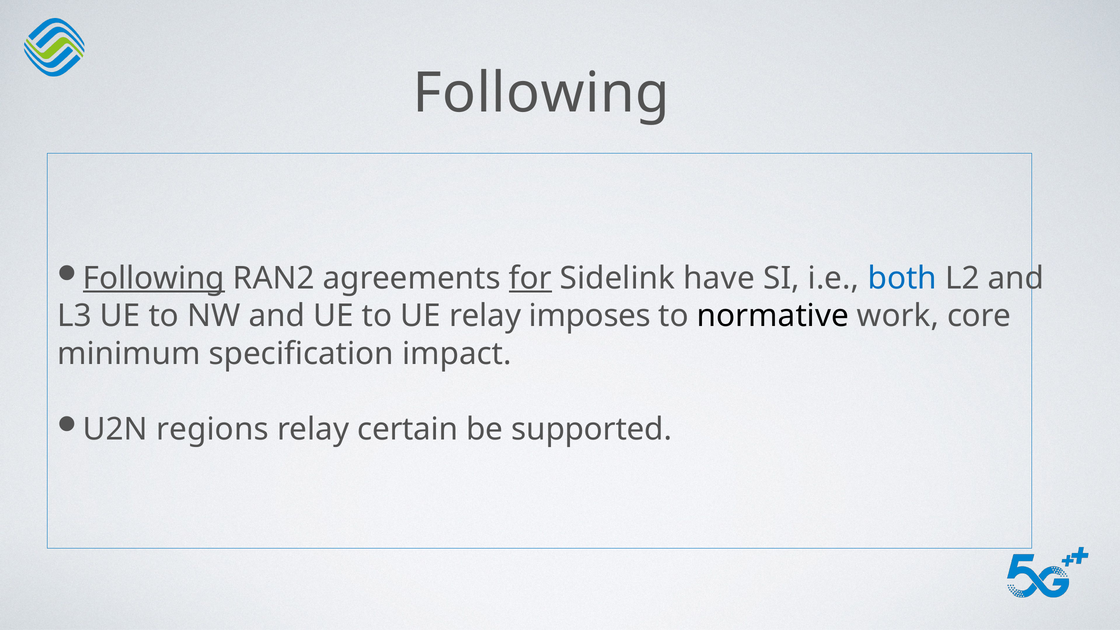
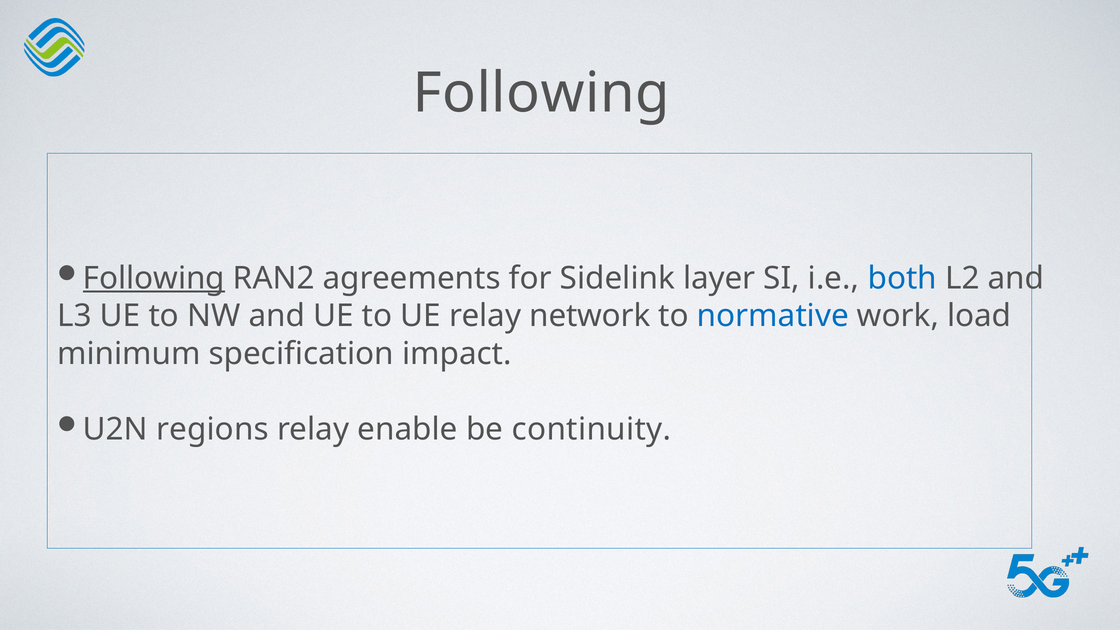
for underline: present -> none (530, 278)
have: have -> layer (719, 278)
imposes: imposes -> network (590, 316)
normative colour: black -> blue (773, 316)
core: core -> load (979, 316)
certain: certain -> enable (408, 429)
supported: supported -> continuity (591, 429)
